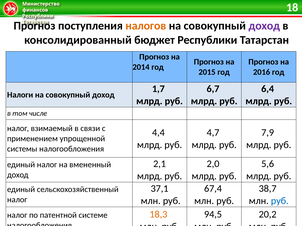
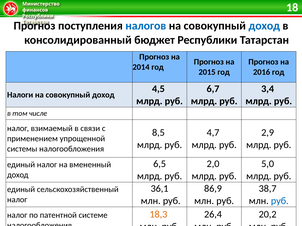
налогов colour: orange -> blue (146, 26)
доход colour: purple -> blue (264, 26)
1,7: 1,7 -> 4,5 (158, 89)
6,4: 6,4 -> 3,4 (268, 89)
4,4: 4,4 -> 8,5 (158, 133)
7,9: 7,9 -> 2,9 (268, 133)
2,1: 2,1 -> 6,5 (160, 164)
5,6: 5,6 -> 5,0 (268, 164)
37,1: 37,1 -> 36,1 (160, 189)
67,4: 67,4 -> 86,9 (213, 189)
94,5: 94,5 -> 26,4 (213, 215)
